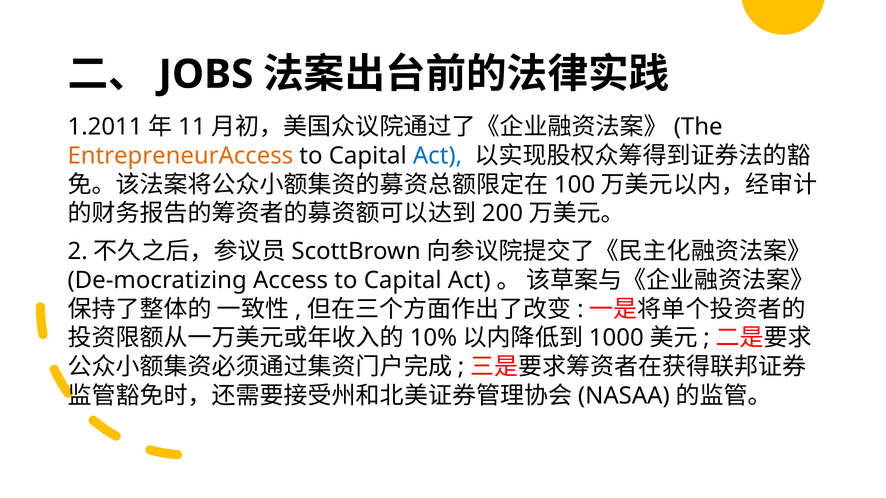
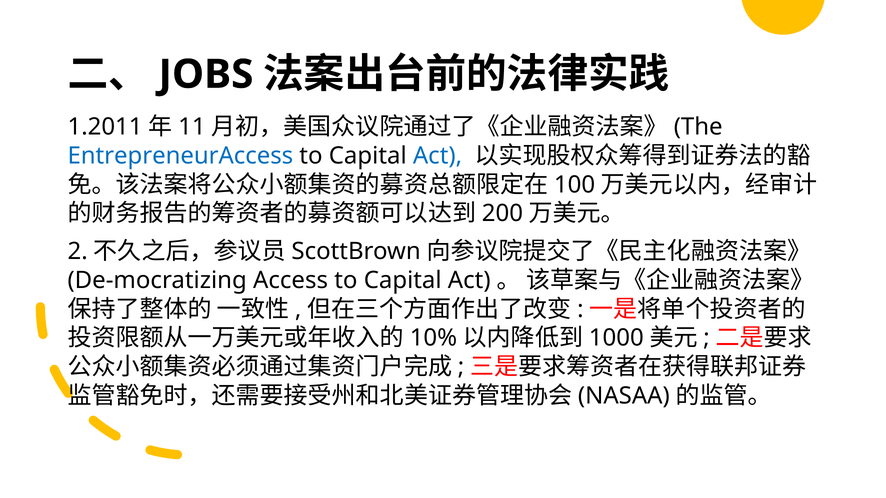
EntrepreneurAccess colour: orange -> blue (180, 156)
